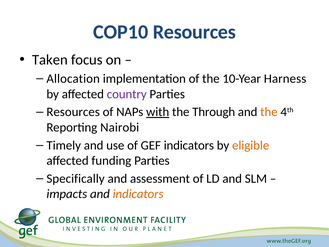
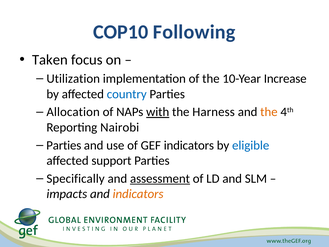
COP10 Resources: Resources -> Following (194, 32)
Allocation: Allocation -> Utilization (73, 79)
Harness: Harness -> Increase (285, 79)
country colour: purple -> blue (127, 94)
Resources: Resources -> Allocation (73, 112)
Through: Through -> Harness (214, 112)
Timely: Timely -> Parties (64, 145)
eligible colour: orange -> blue (251, 145)
funding: funding -> support (111, 161)
assessment underline: none -> present (160, 178)
